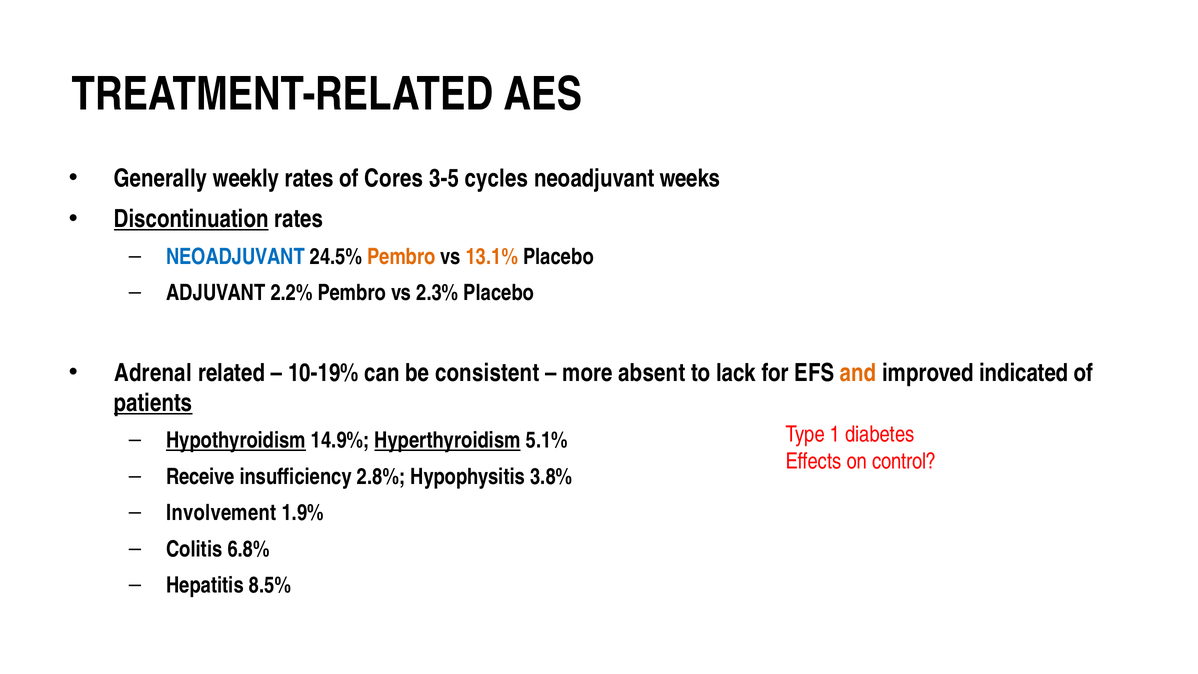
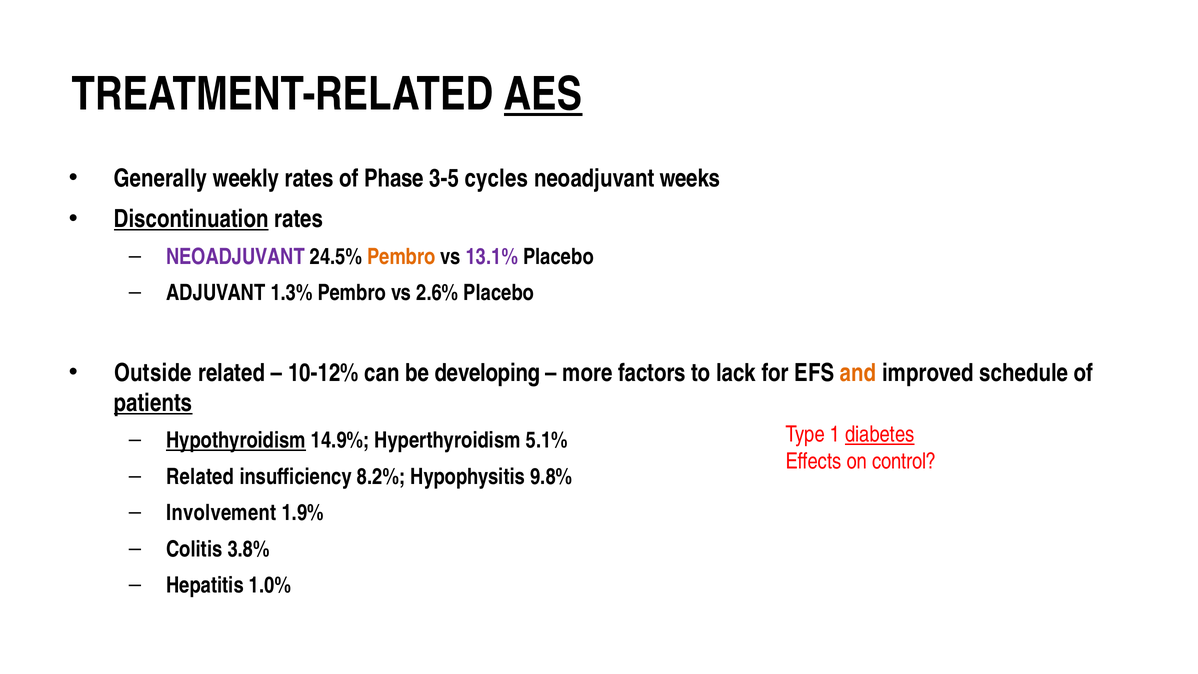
AES underline: none -> present (543, 94)
Cores: Cores -> Phase (394, 178)
NEOADJUVANT colour: blue -> purple (236, 257)
13.1% colour: orange -> purple (492, 257)
2.2%: 2.2% -> 1.3% (292, 293)
2.3%: 2.3% -> 2.6% (437, 293)
Adrenal: Adrenal -> Outside (153, 373)
10-19%: 10-19% -> 10-12% (323, 373)
consistent: consistent -> developing (488, 373)
absent: absent -> factors (652, 373)
indicated: indicated -> schedule (1024, 373)
diabetes underline: none -> present (880, 434)
Hyperthyroidism underline: present -> none (448, 440)
Receive: Receive -> Related (200, 477)
2.8%: 2.8% -> 8.2% (381, 477)
3.8%: 3.8% -> 9.8% (551, 477)
6.8%: 6.8% -> 3.8% (249, 549)
8.5%: 8.5% -> 1.0% (270, 585)
